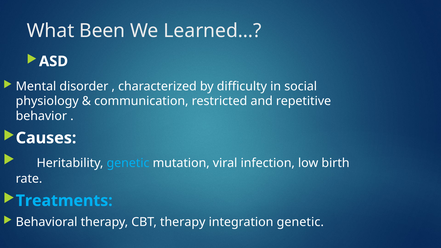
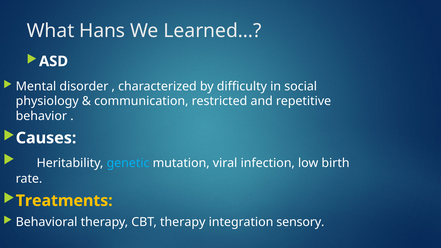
Been: Been -> Hans (102, 31)
Treatments colour: light blue -> yellow (64, 201)
integration genetic: genetic -> sensory (300, 222)
